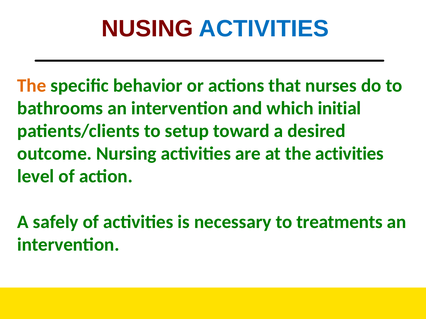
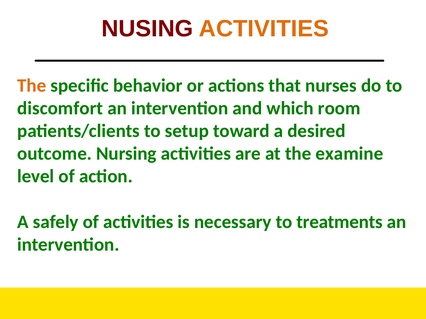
ACTIVITIES colour: blue -> orange (264, 29)
bathrooms: bathrooms -> discomfort (60, 108)
initial: initial -> room (339, 108)
the activities: activities -> examine (349, 154)
